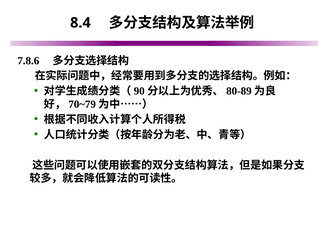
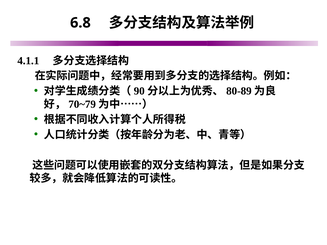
8.4: 8.4 -> 6.8 (80, 23)
7.8.6: 7.8.6 -> 4.1.1 (28, 61)
